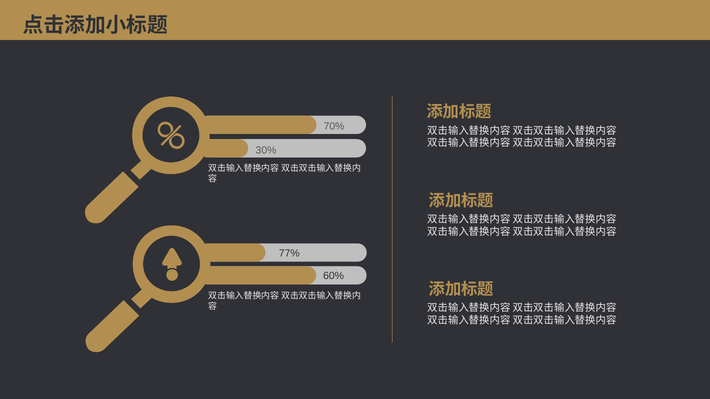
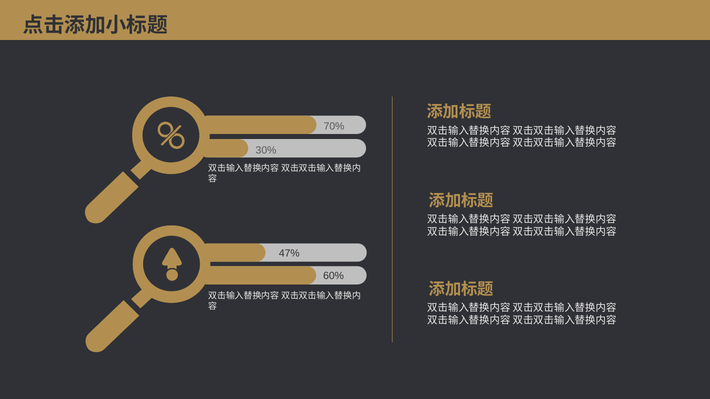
77%: 77% -> 47% (289, 253)
